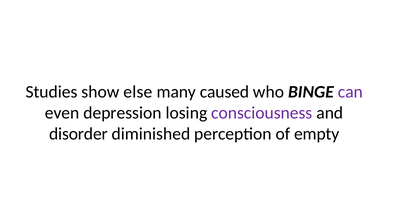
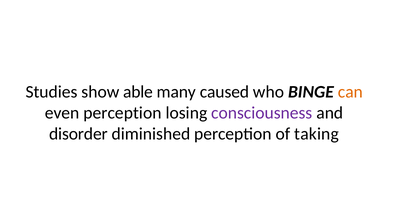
else: else -> able (138, 92)
can colour: purple -> orange (350, 92)
even depression: depression -> perception (122, 113)
empty: empty -> taking (317, 134)
